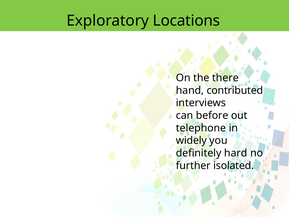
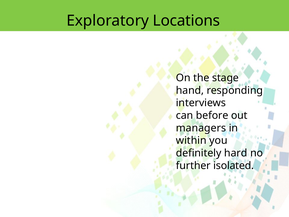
there: there -> stage (225, 78)
contributed: contributed -> responding (235, 90)
telephone: telephone -> managers (201, 128)
widely: widely -> within (191, 140)
